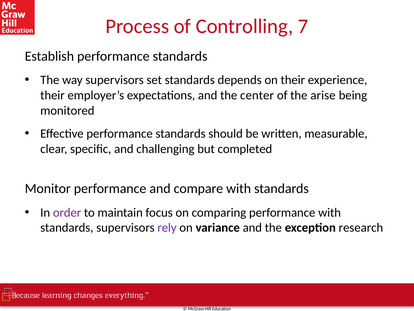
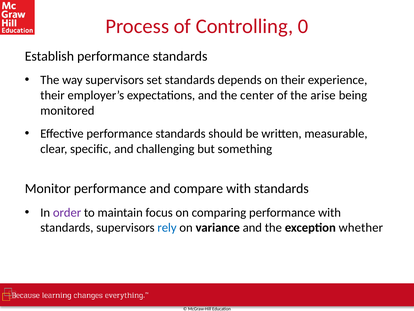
7: 7 -> 0 (303, 26)
completed: completed -> something (245, 149)
rely colour: purple -> blue (167, 227)
research: research -> whether (361, 227)
